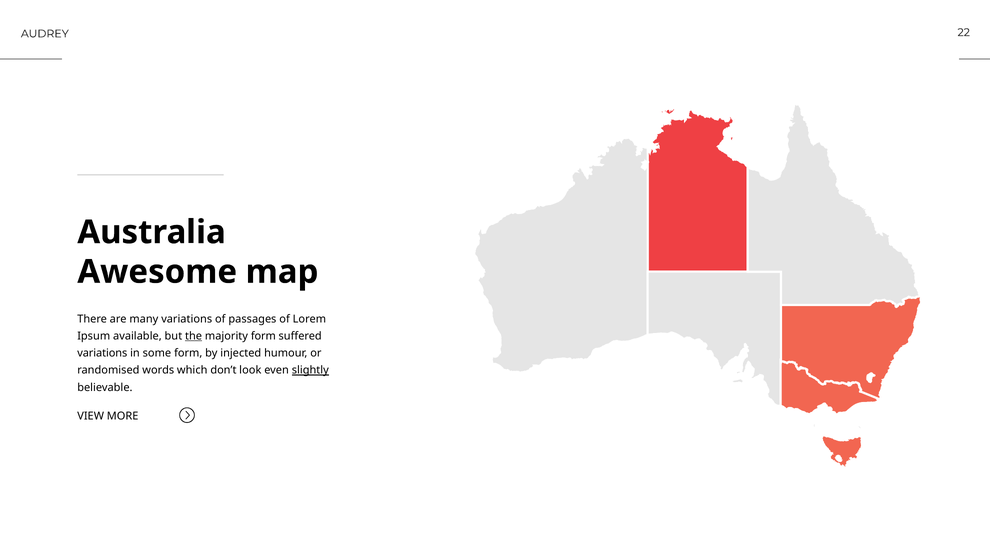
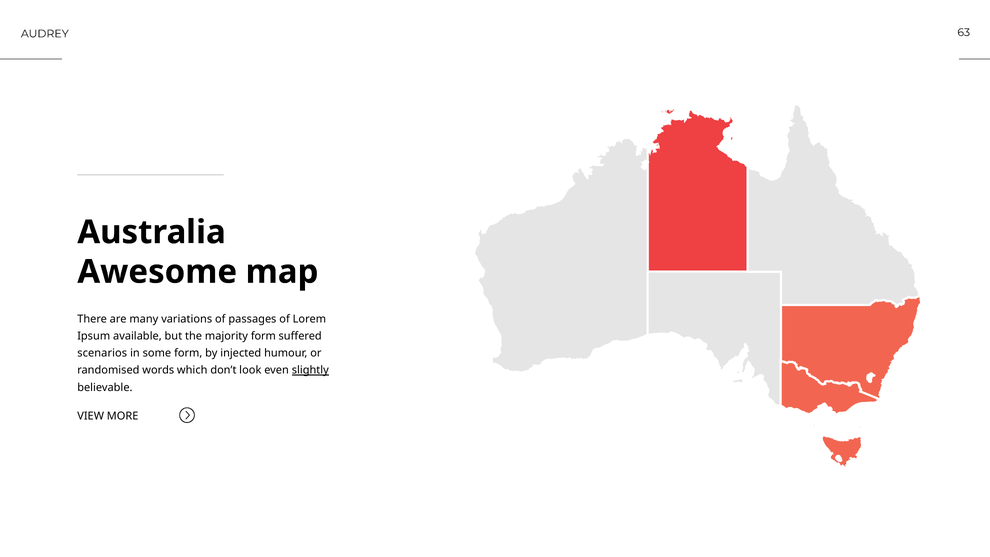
22: 22 -> 63 (964, 32)
the underline: present -> none (194, 336)
variations: variations -> scenarios (102, 353)
